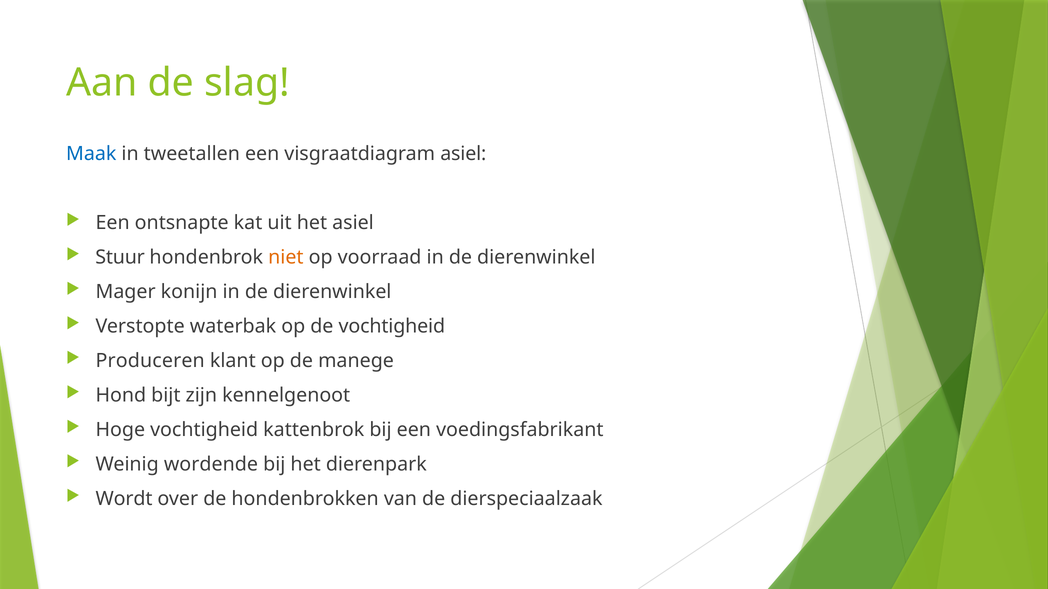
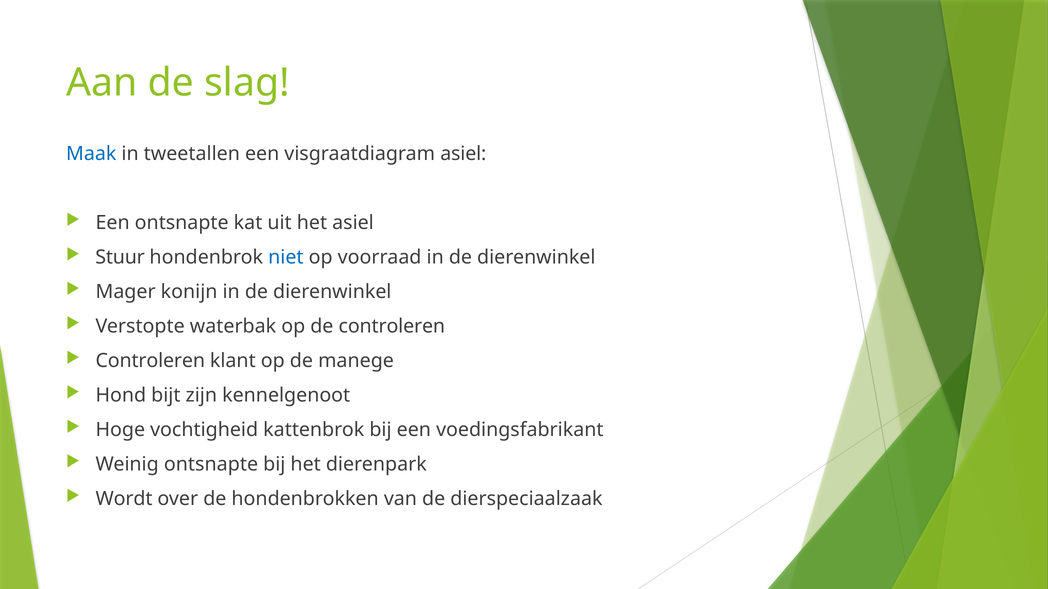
niet colour: orange -> blue (286, 258)
de vochtigheid: vochtigheid -> controleren (392, 327)
Produceren: Produceren -> Controleren (150, 361)
Weinig wordende: wordende -> ontsnapte (211, 465)
